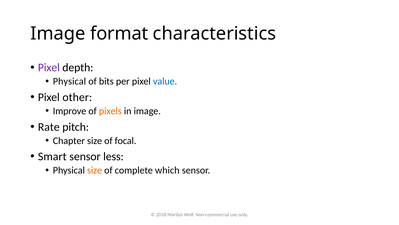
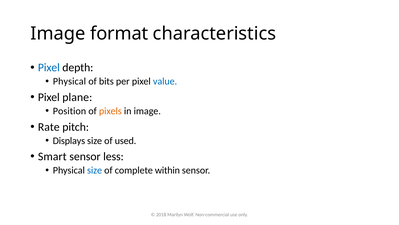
Pixel colour: purple -> blue (49, 67)
other: other -> plane (77, 97)
Improve: Improve -> Position (69, 111)
Chapter: Chapter -> Displays (69, 140)
focal: focal -> used (126, 140)
size colour: orange -> blue (95, 170)
which: which -> within (167, 170)
